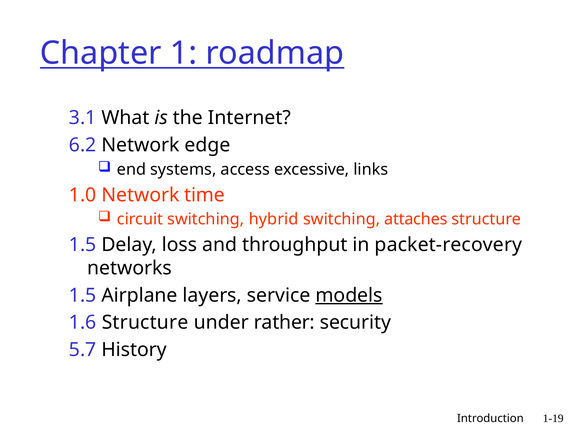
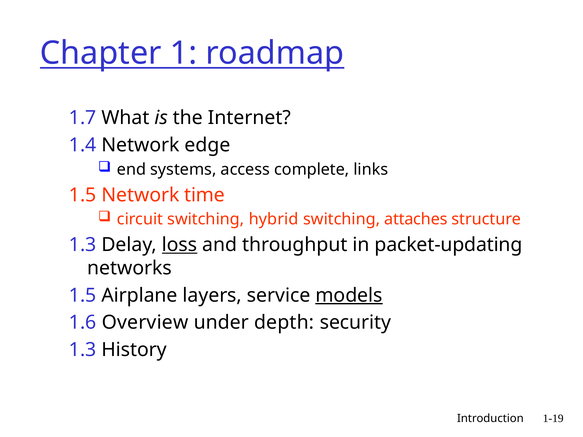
3.1: 3.1 -> 1.7 (83, 118)
6.2: 6.2 -> 1.4 (83, 145)
excessive: excessive -> complete (312, 170)
1.0: 1.0 -> 1.5 (83, 195)
1.5: 1.5 -> 1.3 (83, 245)
loss underline: none -> present (180, 245)
packet-recovery: packet-recovery -> packet-updating (449, 245)
1.6 Structure: Structure -> Overview (145, 323)
rather: rather -> depth (284, 323)
5.7: 5.7 -> 1.3 (83, 350)
